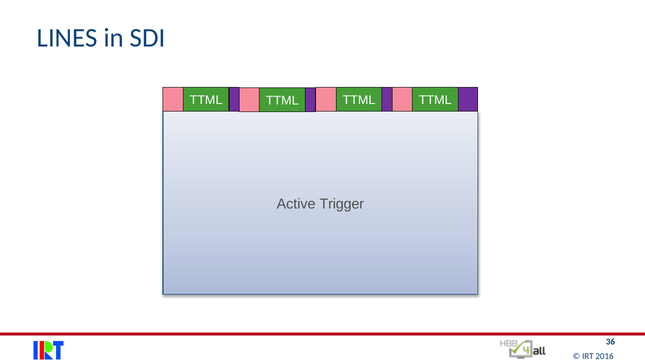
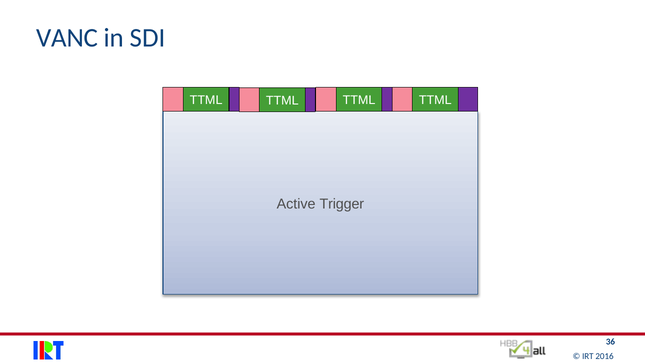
LINES: LINES -> VANC (67, 38)
